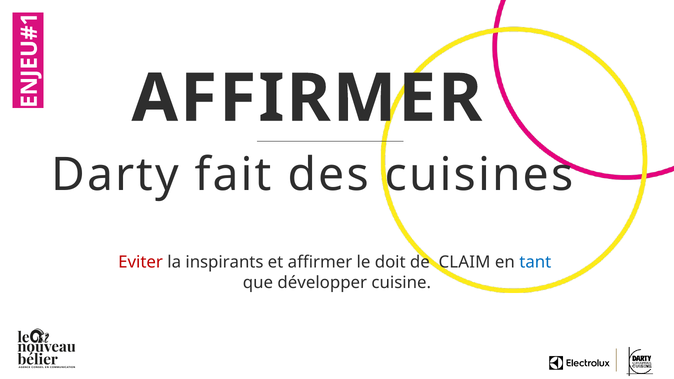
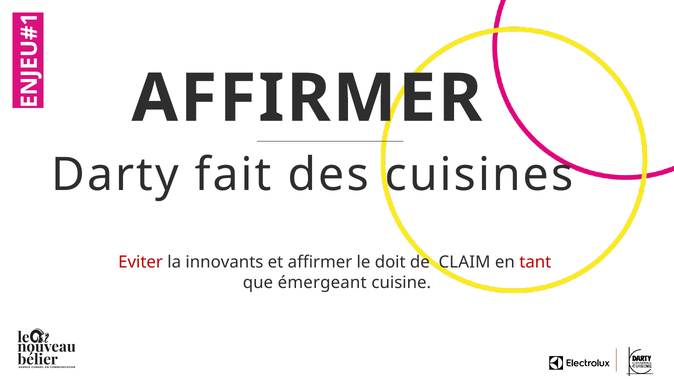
inspirants: inspirants -> innovants (224, 262)
tant colour: blue -> red (535, 262)
développer: développer -> émergeant (322, 283)
